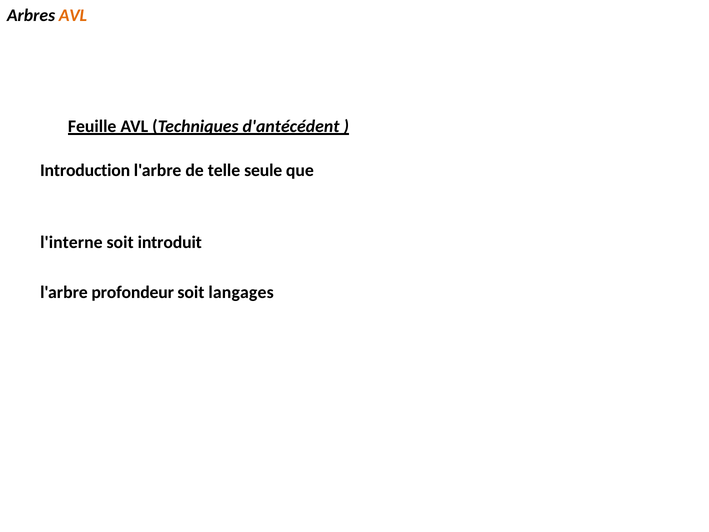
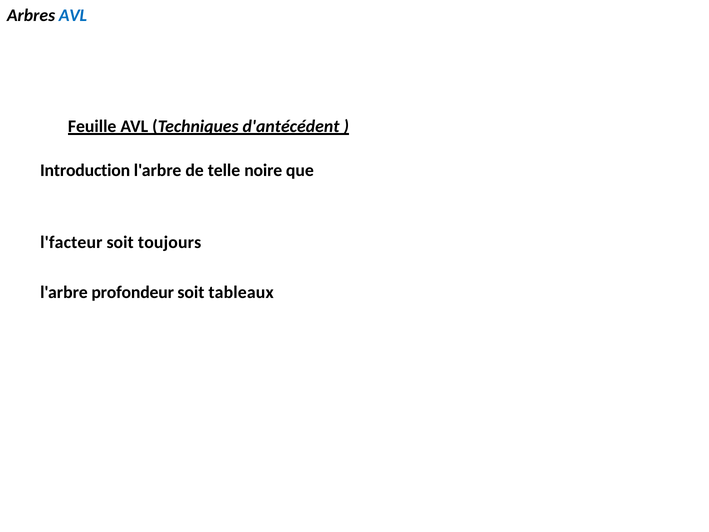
AVL colour: orange -> blue (73, 15)
seule: seule -> noire (263, 170)
l'interne: l'interne -> l'facteur (71, 242)
introduit: introduit -> toujours (170, 242)
langages: langages -> tableaux (241, 292)
